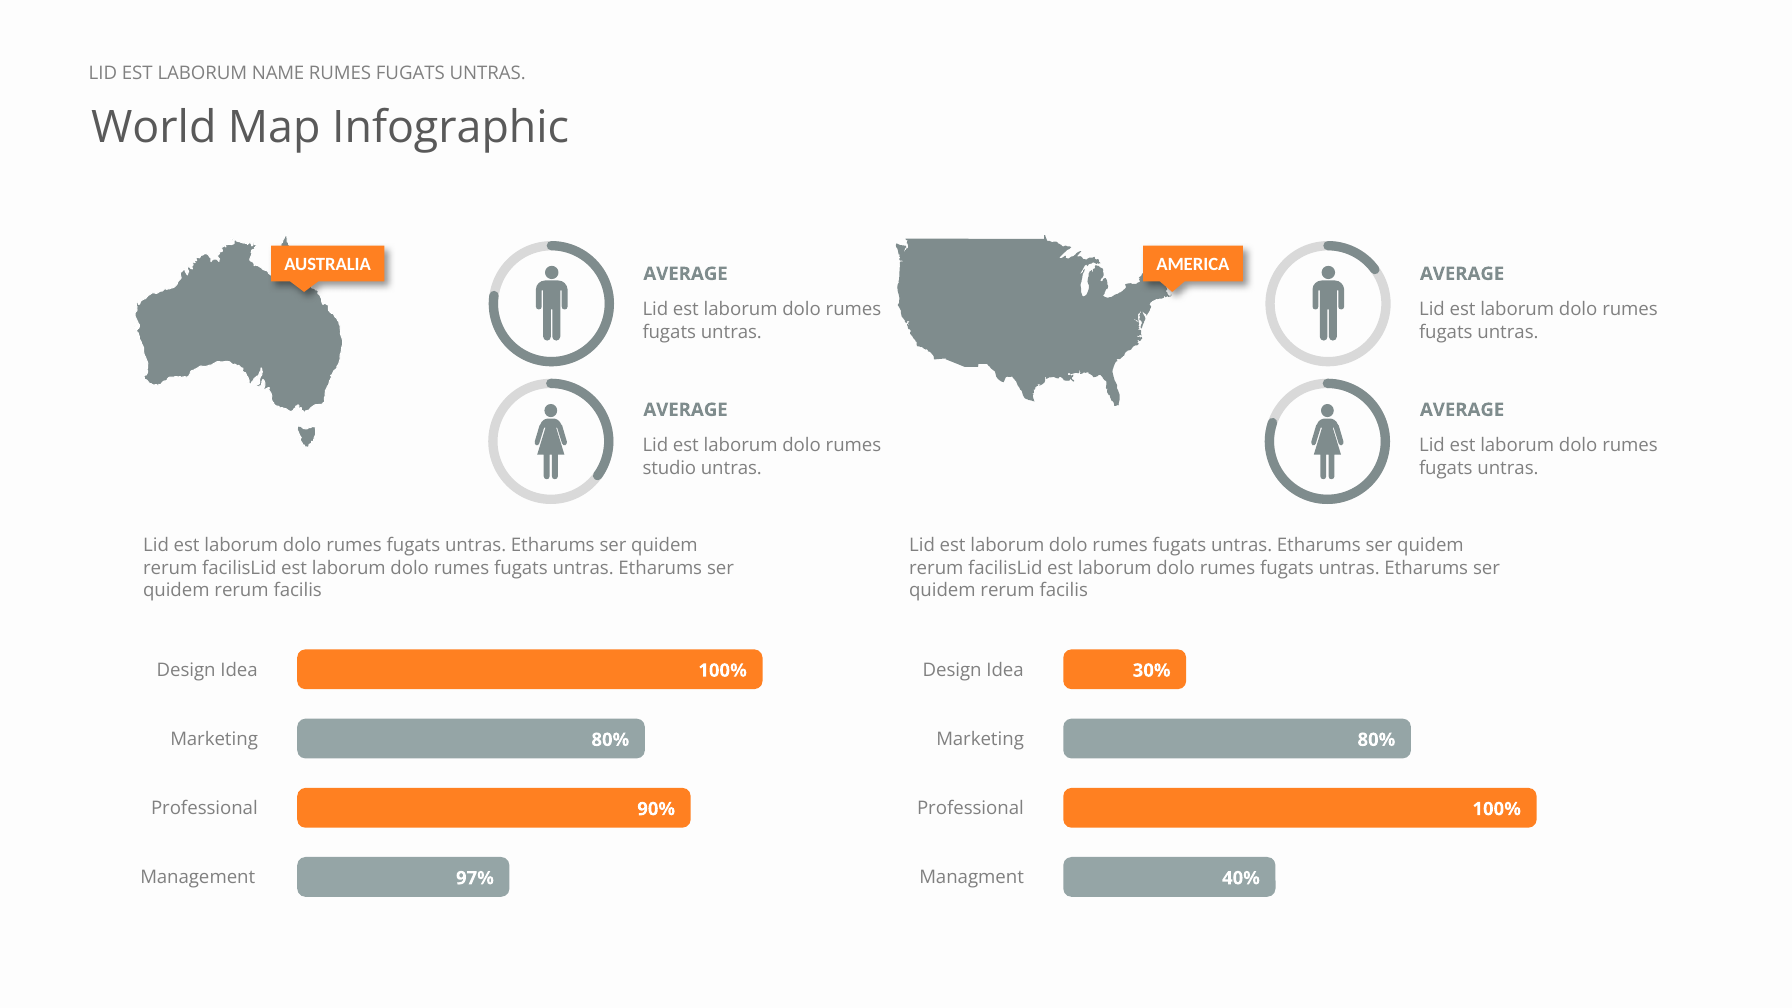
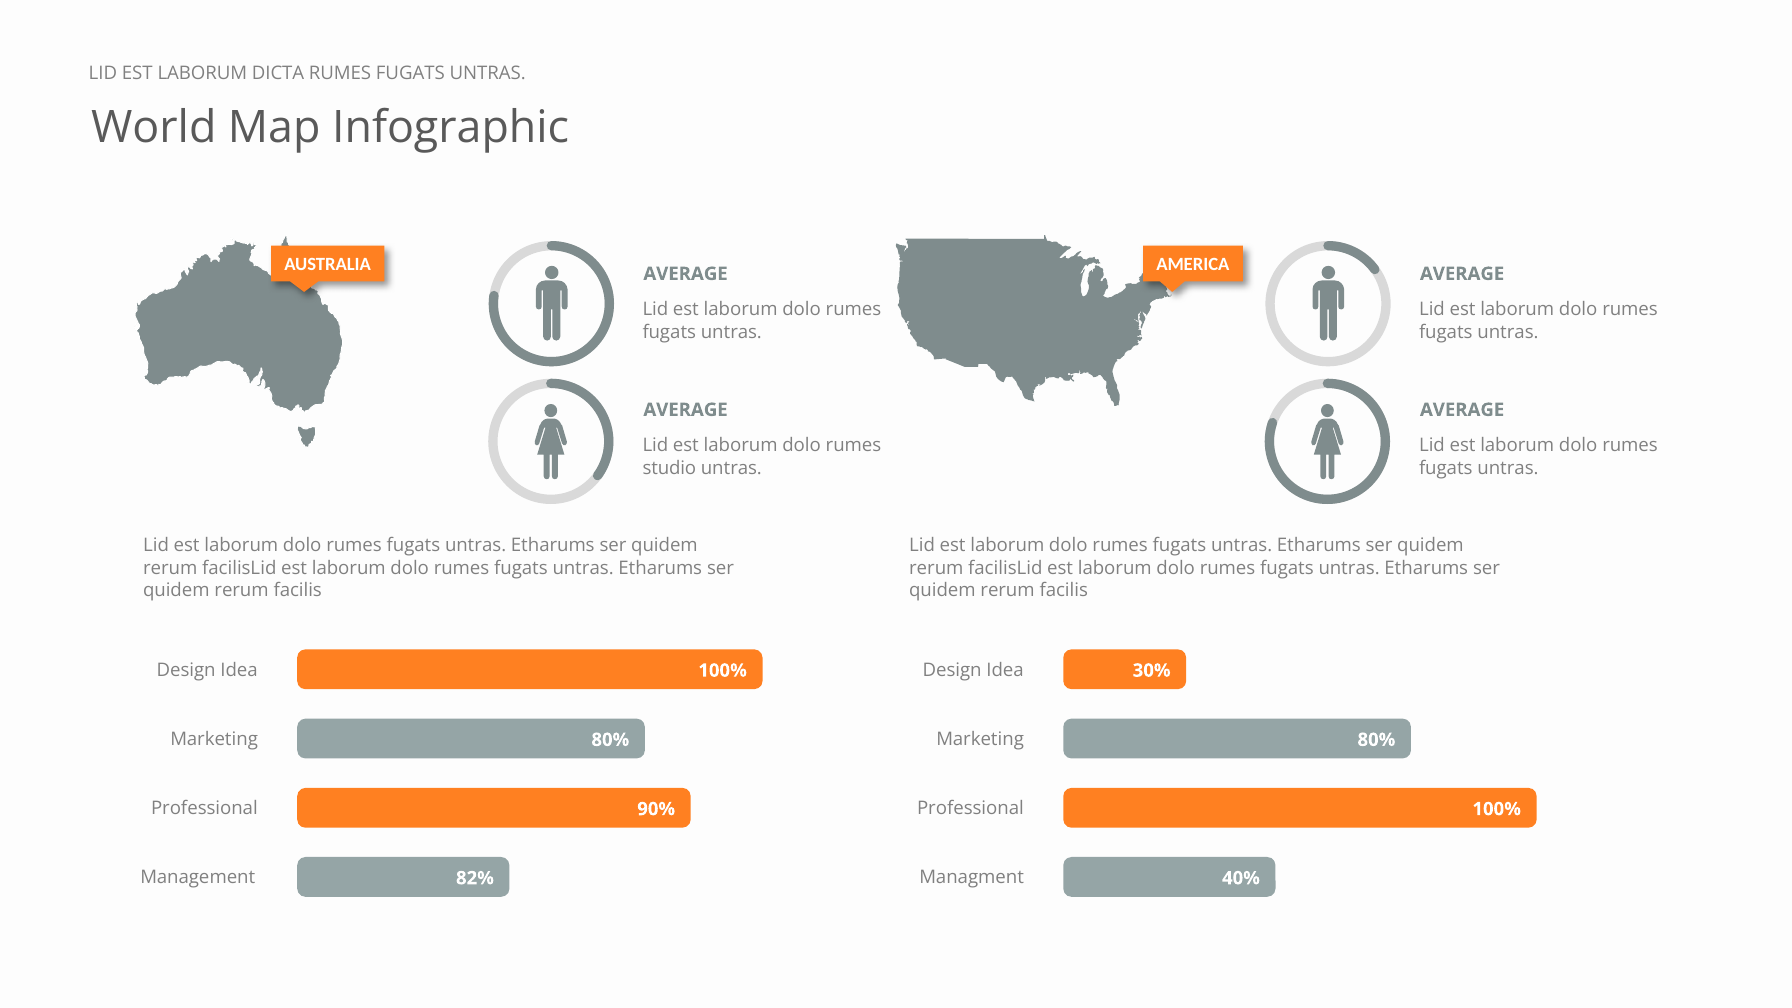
NAME: NAME -> DICTA (278, 74)
97%: 97% -> 82% (475, 878)
